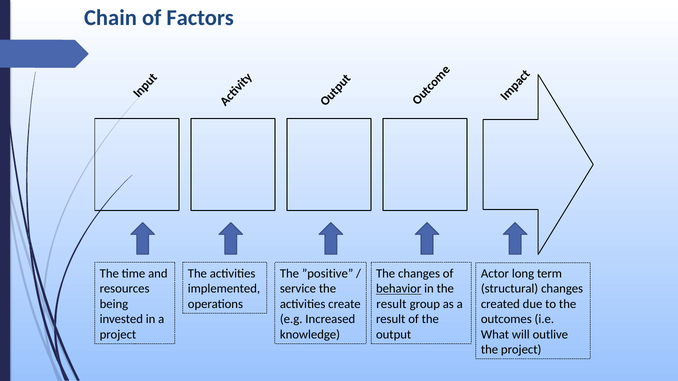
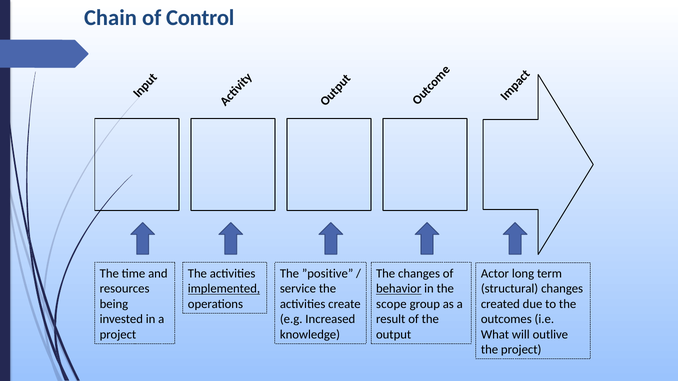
Factors: Factors -> Control (200, 18)
implemented underline: none -> present (224, 289)
result: result -> scope (391, 304)
